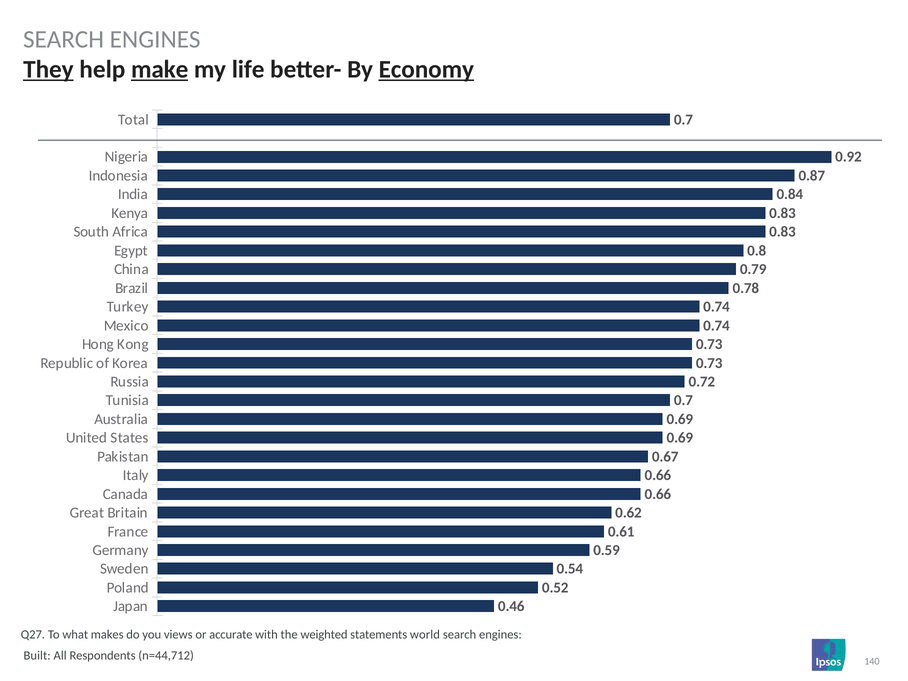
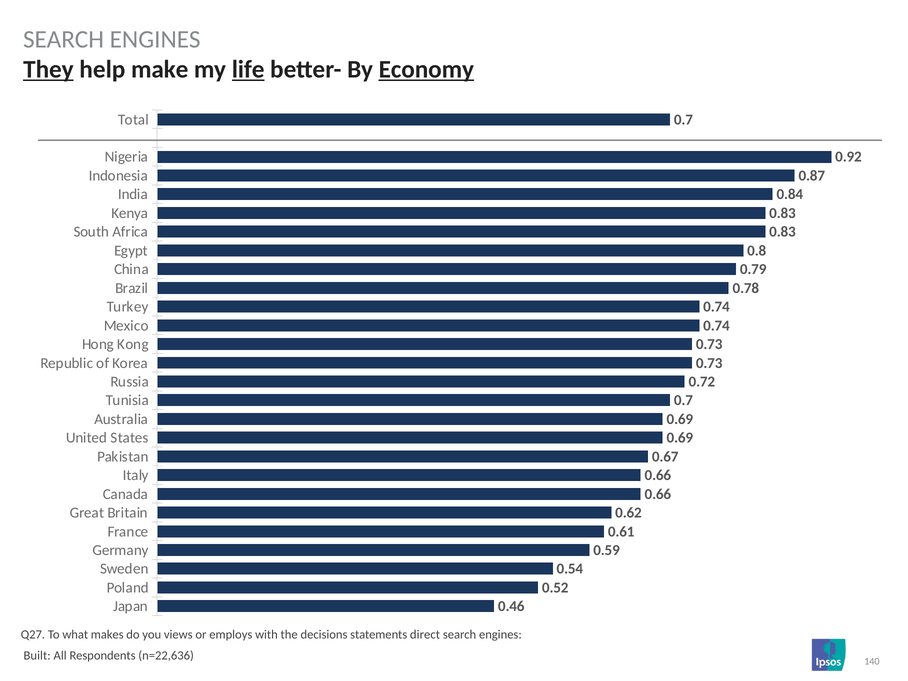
make underline: present -> none (160, 69)
life underline: none -> present (248, 69)
accurate: accurate -> employs (231, 635)
weighted: weighted -> decisions (324, 635)
world: world -> direct (425, 635)
n=44,712: n=44,712 -> n=22,636 (166, 655)
